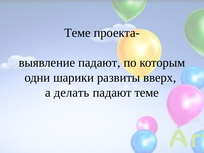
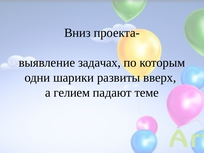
Теме: Теме -> Вниз (77, 33)
выявление падают: падают -> задачах (99, 63)
делать: делать -> гелием (72, 93)
